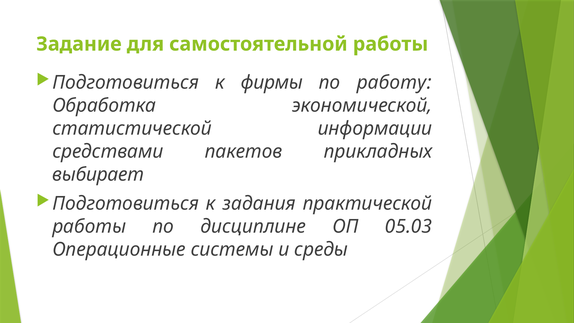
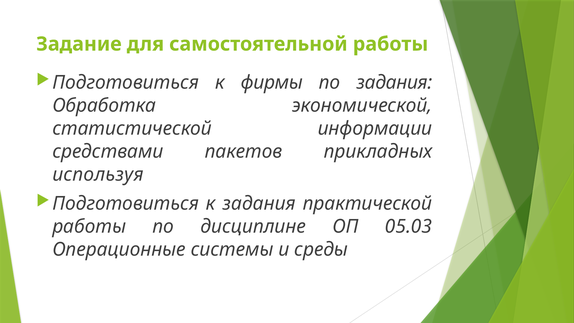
по работу: работу -> задания (394, 83)
выбирает: выбирает -> используя (98, 174)
